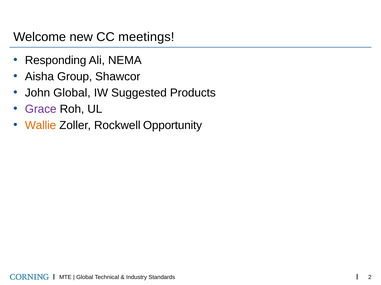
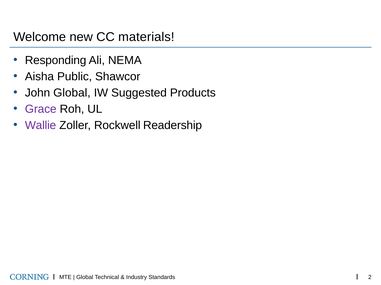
meetings: meetings -> materials (146, 37)
Group: Group -> Public (75, 77)
Wallie colour: orange -> purple (41, 126)
Opportunity: Opportunity -> Readership (173, 126)
